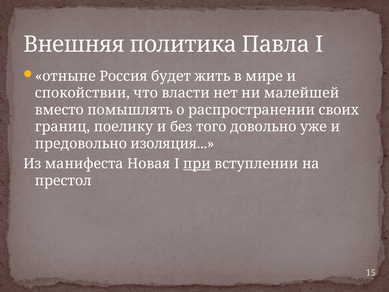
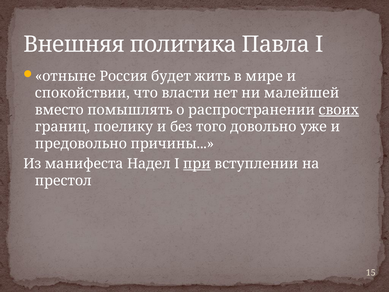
своих underline: none -> present (339, 110)
изоляция: изоляция -> причины (172, 144)
Новая: Новая -> Надел (149, 164)
